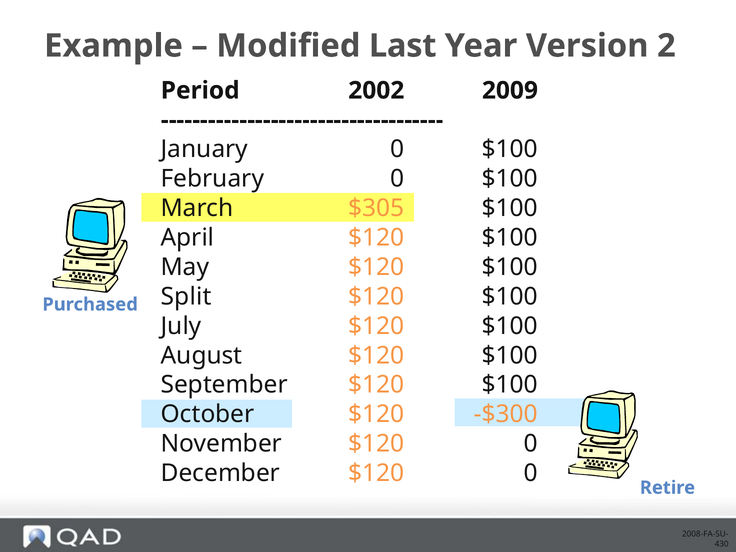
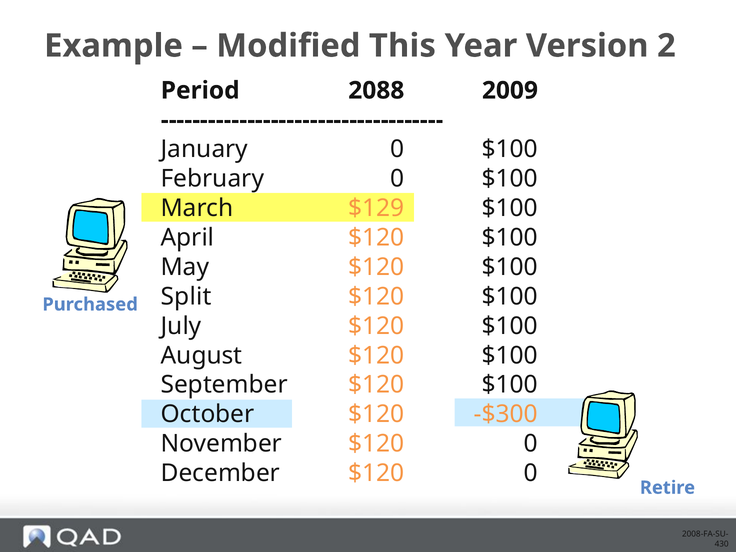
Last: Last -> This (402, 46)
2002: 2002 -> 2088 (376, 90)
$305: $305 -> $129 (376, 208)
